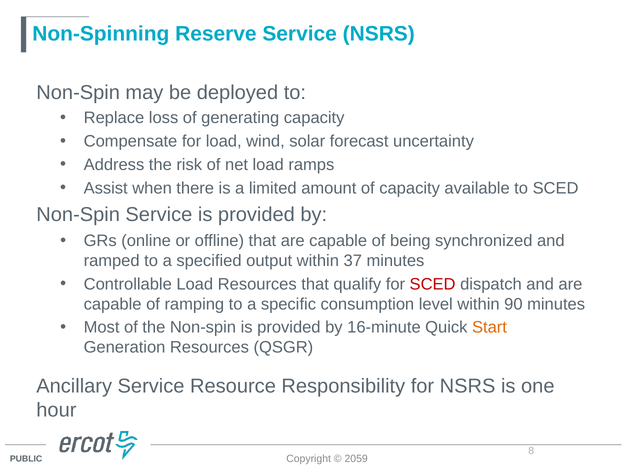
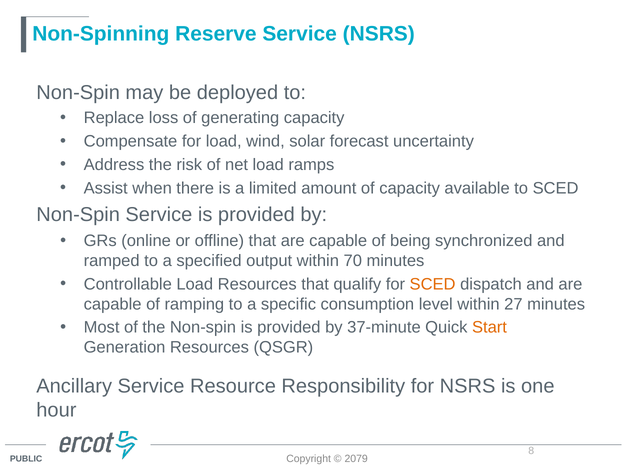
37: 37 -> 70 (353, 261)
SCED colour: red -> orange (433, 284)
90: 90 -> 27 (513, 304)
16-minute: 16-minute -> 37-minute (384, 327)
2059: 2059 -> 2079 (356, 459)
